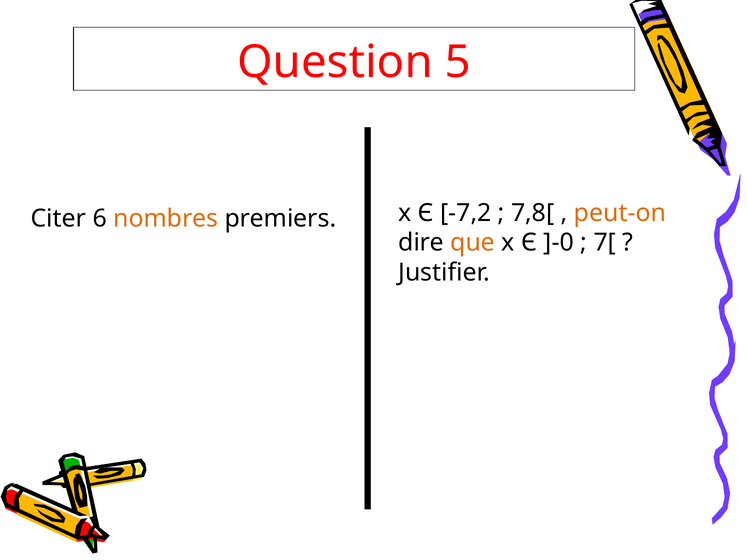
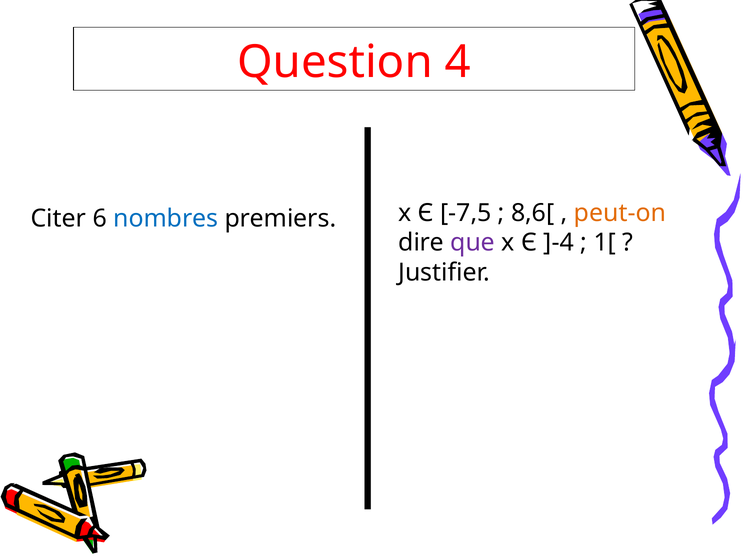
5: 5 -> 4 (458, 62)
nombres colour: orange -> blue (166, 219)
-7,2: -7,2 -> -7,5 (466, 213)
7,8[: 7,8[ -> 8,6[ (533, 213)
que colour: orange -> purple (473, 243)
]-0: ]-0 -> ]-4 (559, 243)
7[: 7[ -> 1[ (605, 243)
